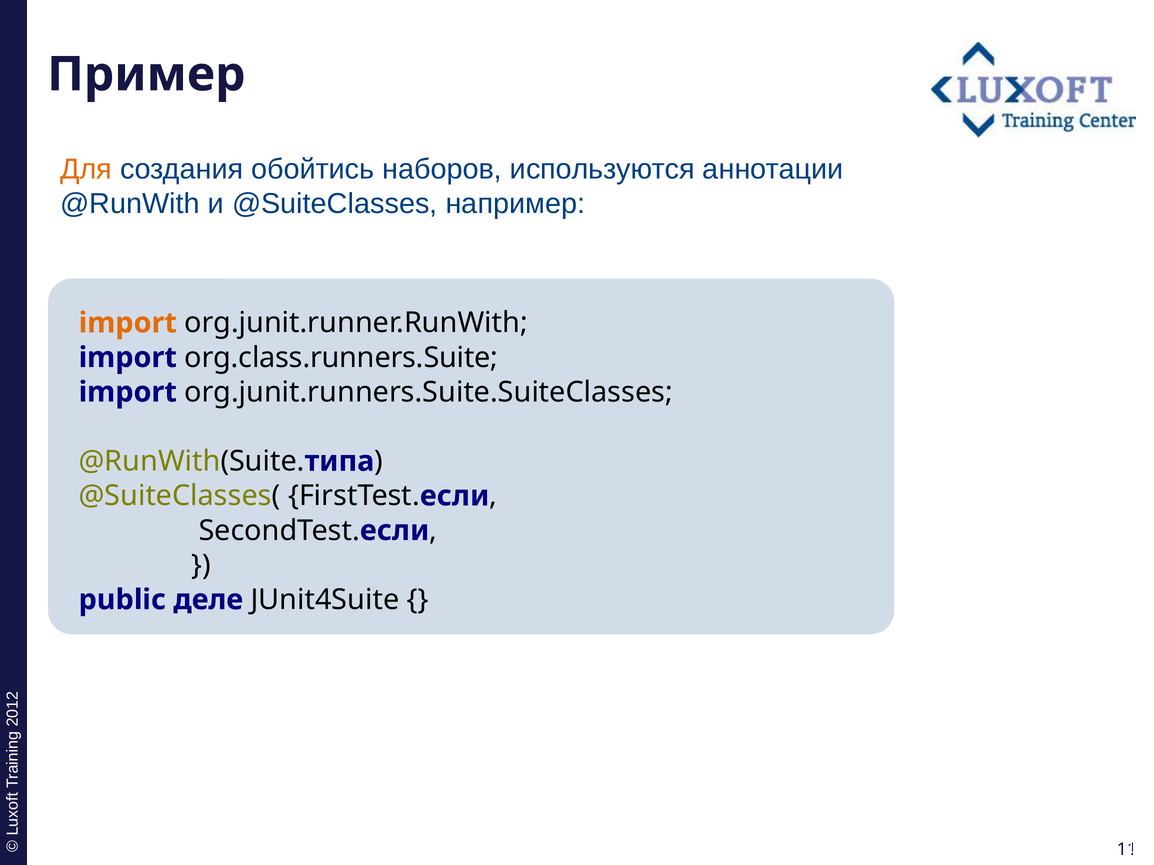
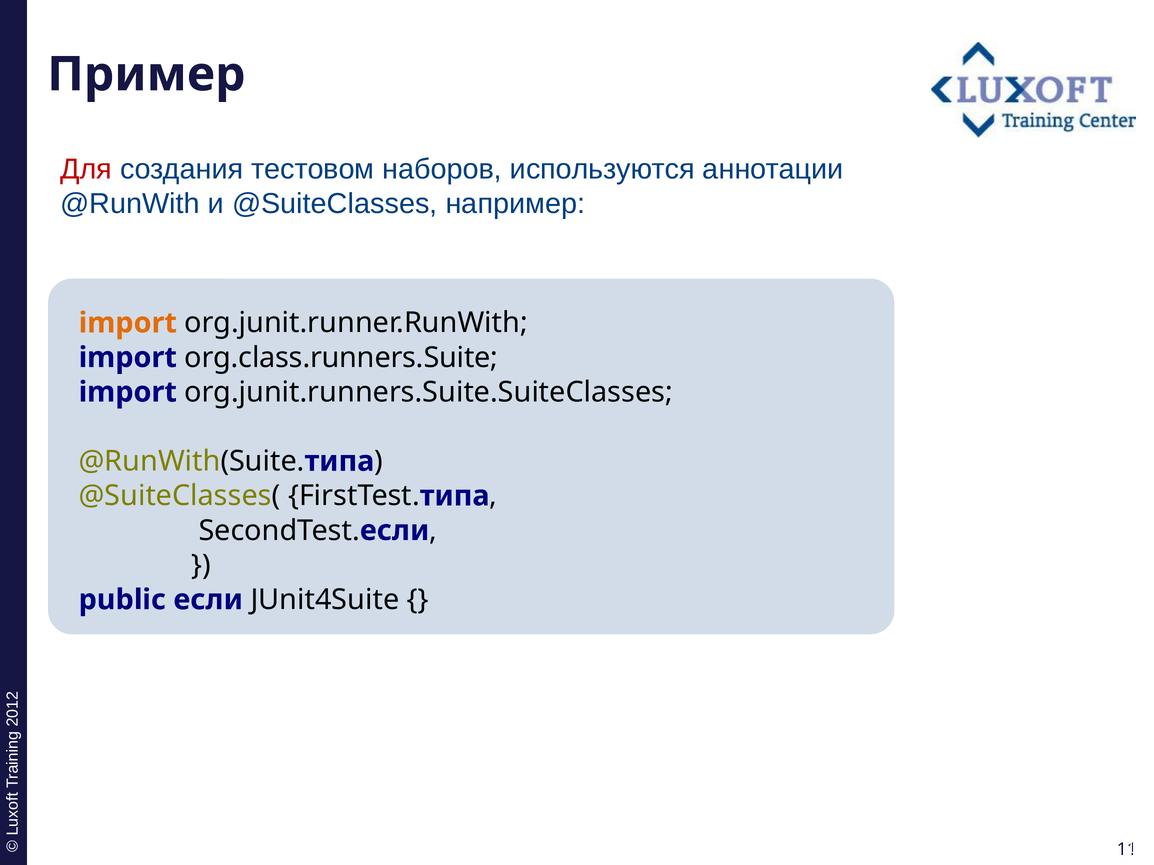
Для colour: orange -> red (86, 169)
обойтись: обойтись -> тестовом (313, 169)
если: если -> типа (455, 496)
public деле: деле -> если (208, 600)
